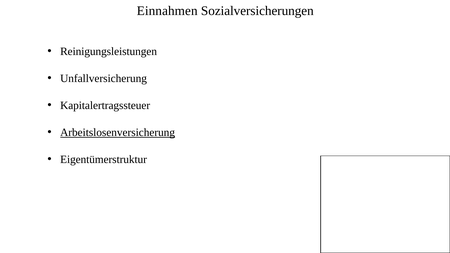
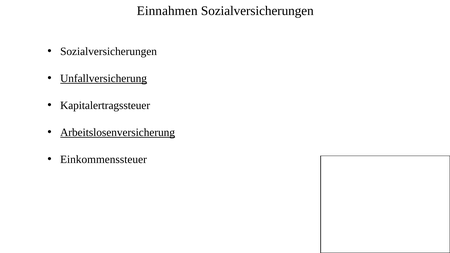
Reinigungsleistungen: Reinigungsleistungen -> Sozialversicherungen (109, 52)
Unfallversicherung underline: none -> present (104, 79)
Eigentümerstruktur: Eigentümerstruktur -> Einkommenssteuer (104, 160)
